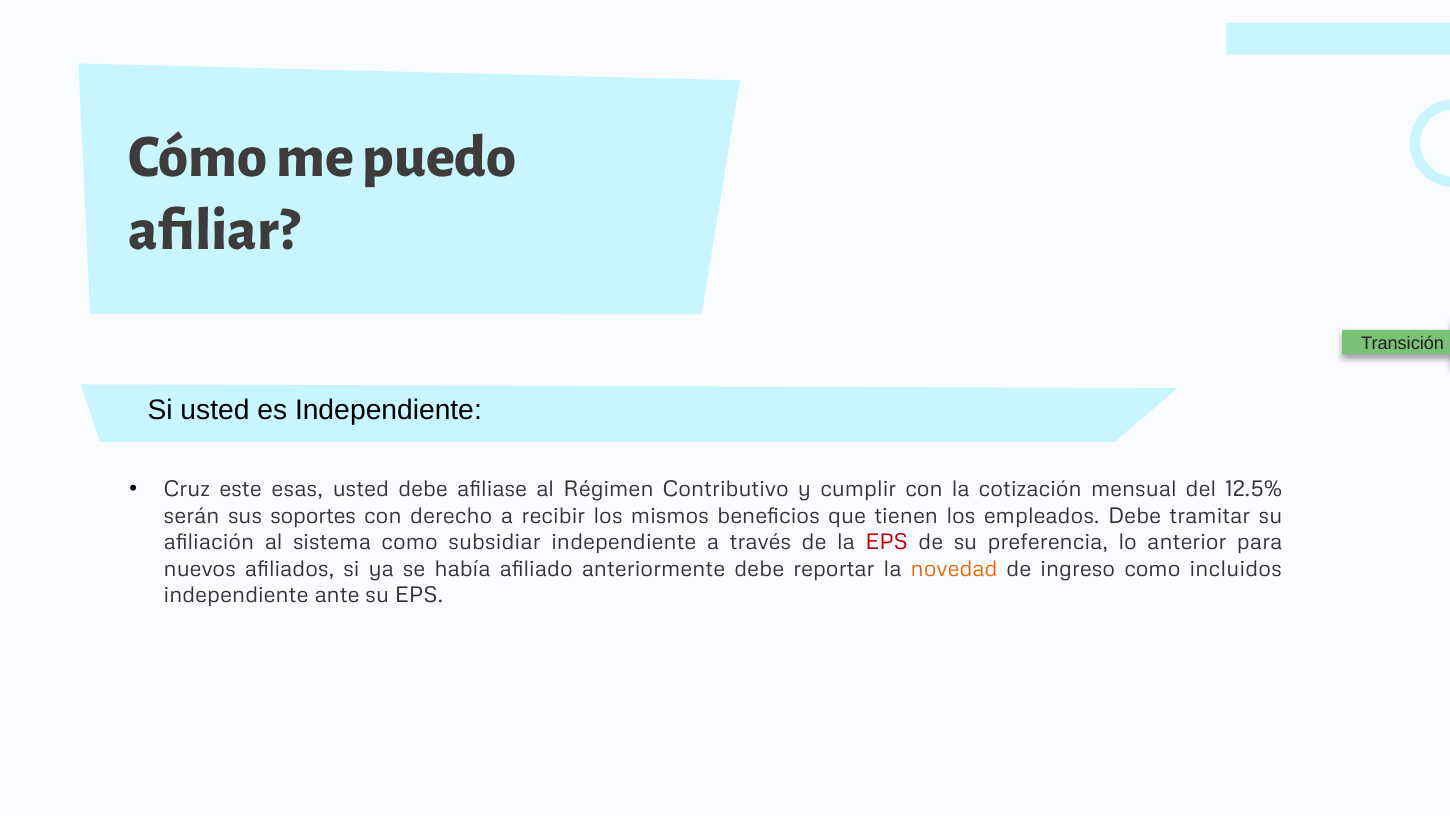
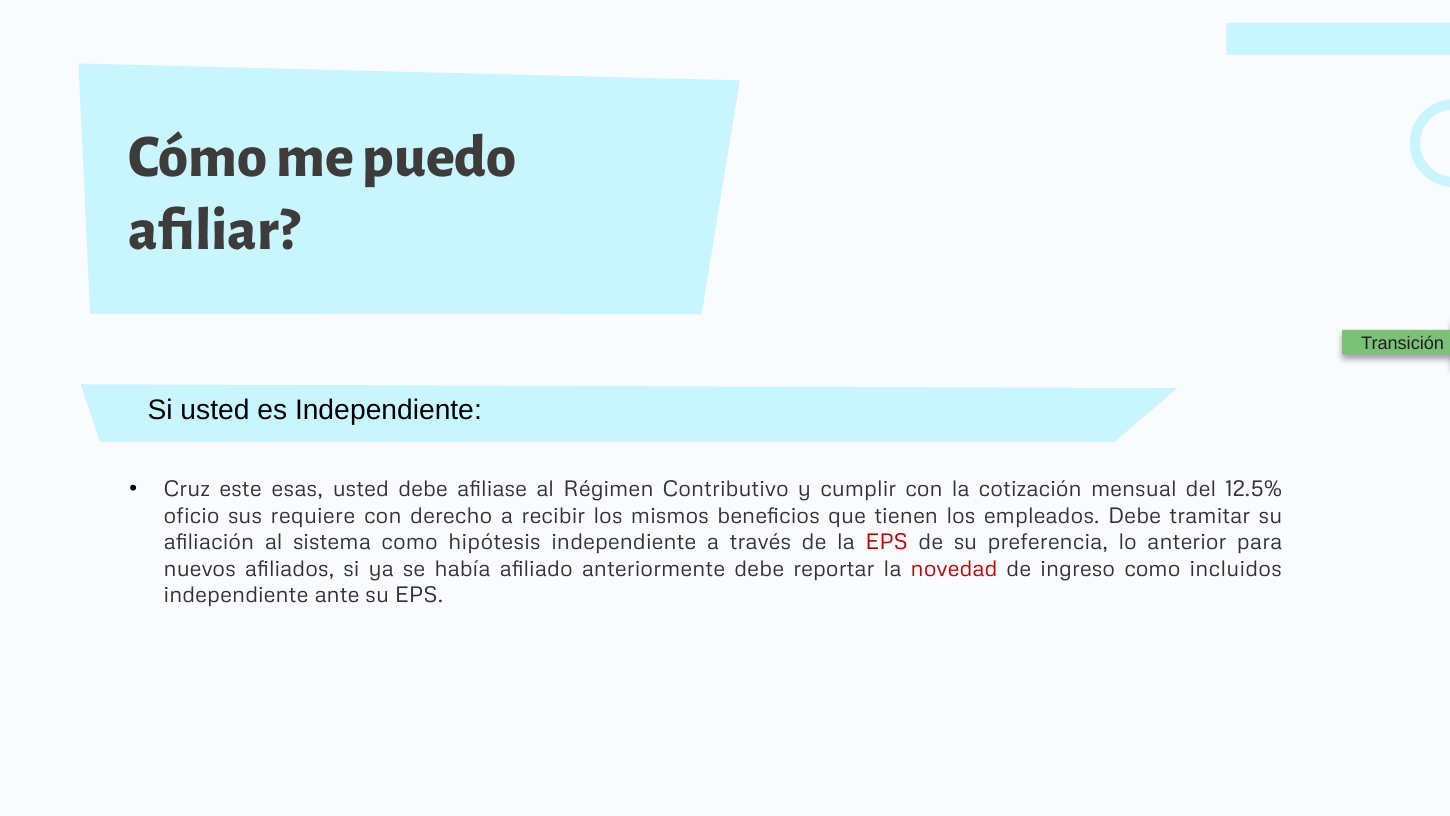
serán: serán -> oficio (192, 516)
soportes: soportes -> requiere (313, 516)
subsidiar: subsidiar -> hipótesis (495, 542)
novedad colour: orange -> red (954, 569)
